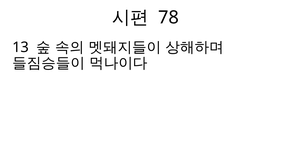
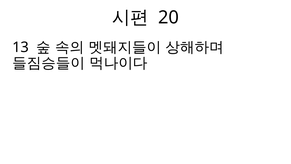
78: 78 -> 20 (169, 18)
